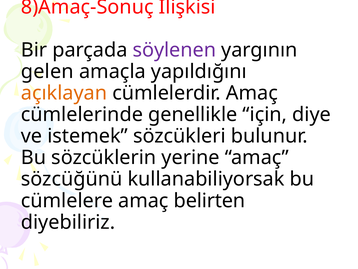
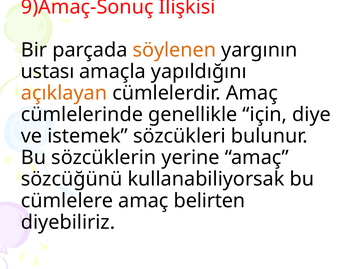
8)Amaç-Sonuç: 8)Amaç-Sonuç -> 9)Amaç-Sonuç (87, 7)
söylenen colour: purple -> orange (174, 50)
gelen: gelen -> ustası (48, 71)
